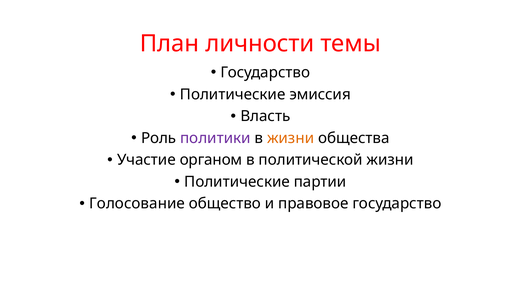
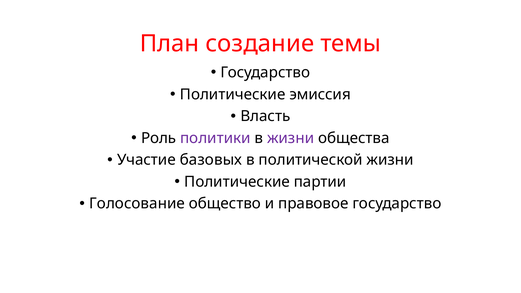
личности: личности -> создание (260, 44)
жизни colour: orange -> purple (291, 138)
органом: органом -> базовых (211, 160)
